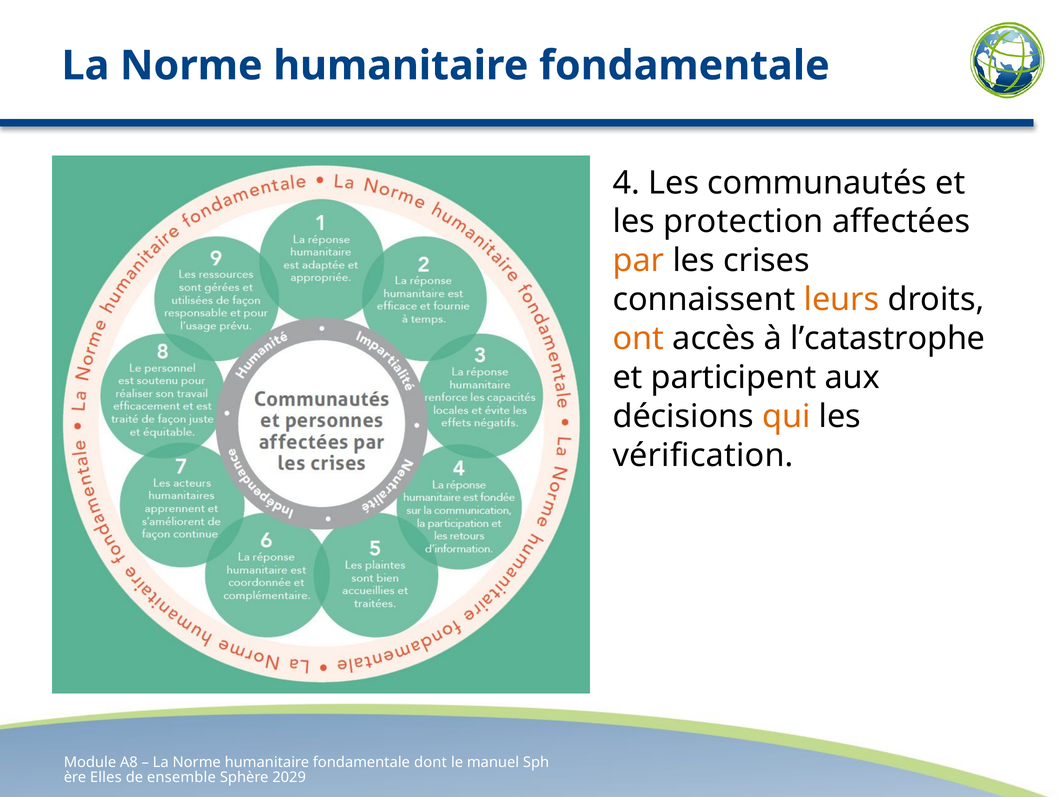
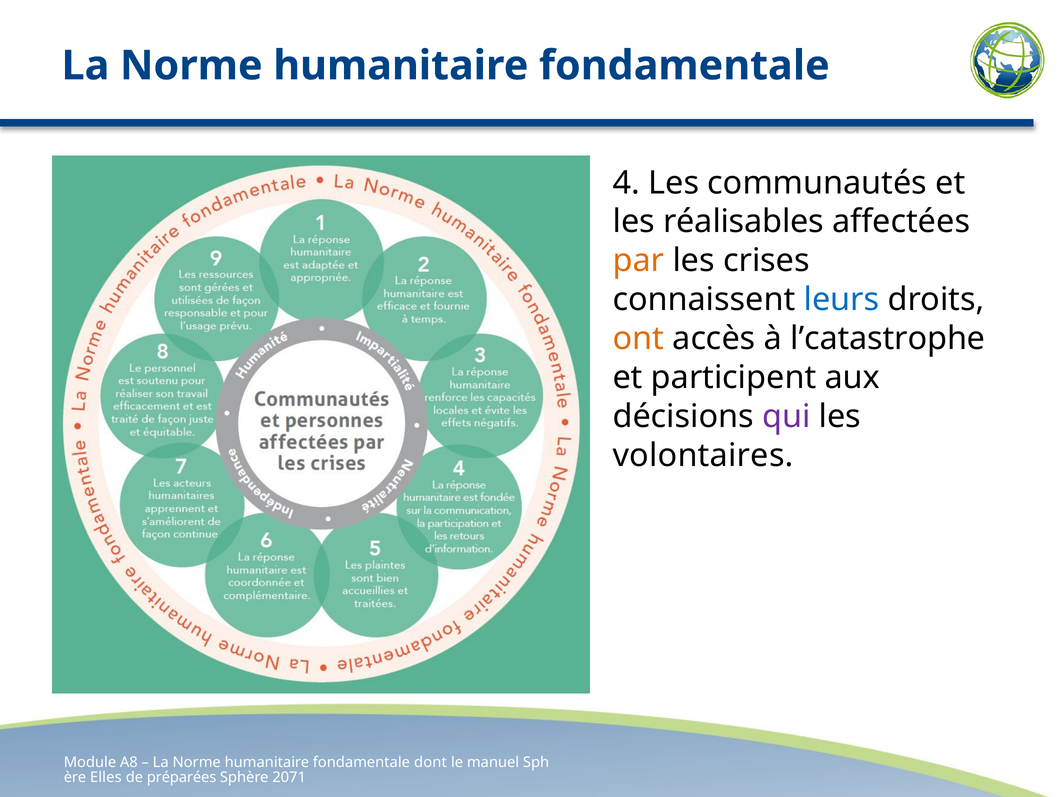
protection: protection -> réalisables (744, 222)
leurs colour: orange -> blue (842, 300)
qui colour: orange -> purple (786, 417)
vérification: vérification -> volontaires (703, 456)
ensemble: ensemble -> préparées (182, 778)
2029: 2029 -> 2071 (289, 778)
